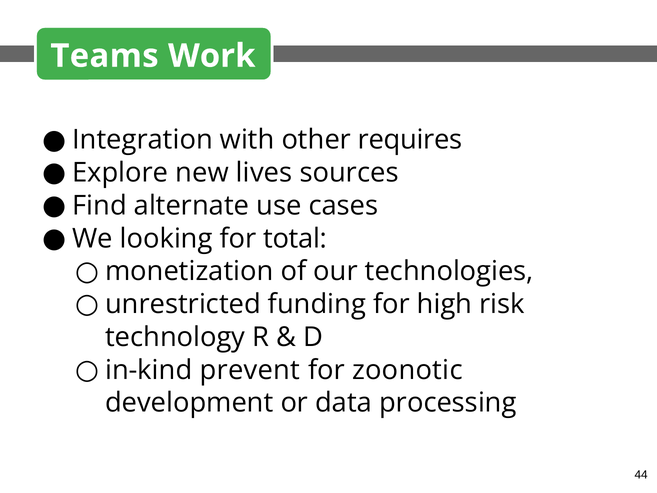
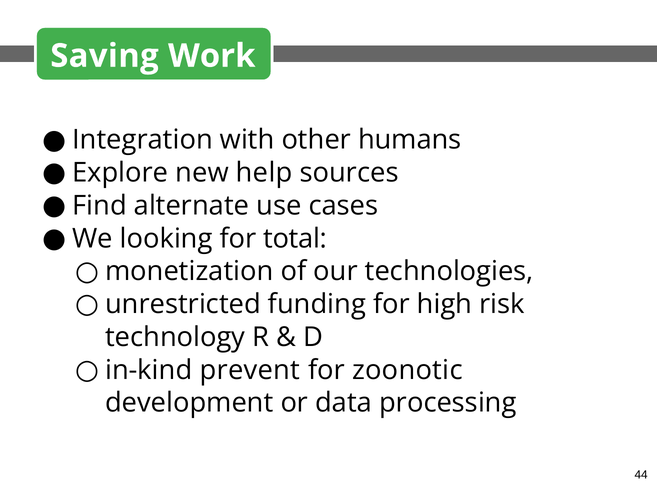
Teams: Teams -> Saving (104, 56)
requires: requires -> humans (410, 140)
lives: lives -> help (264, 173)
